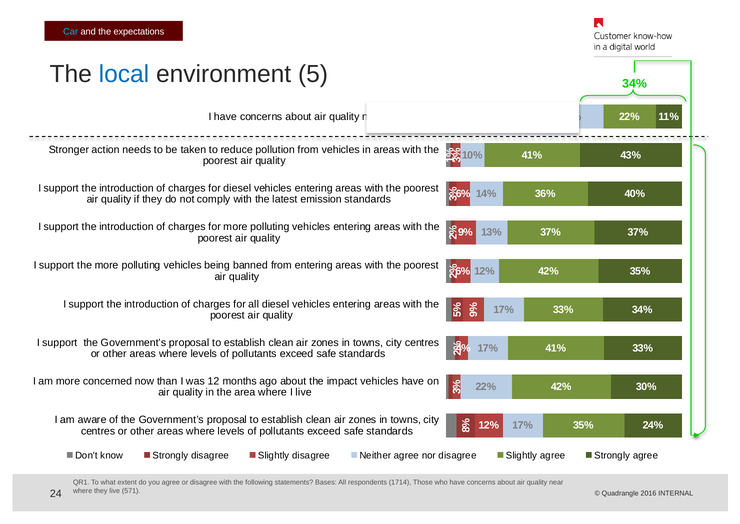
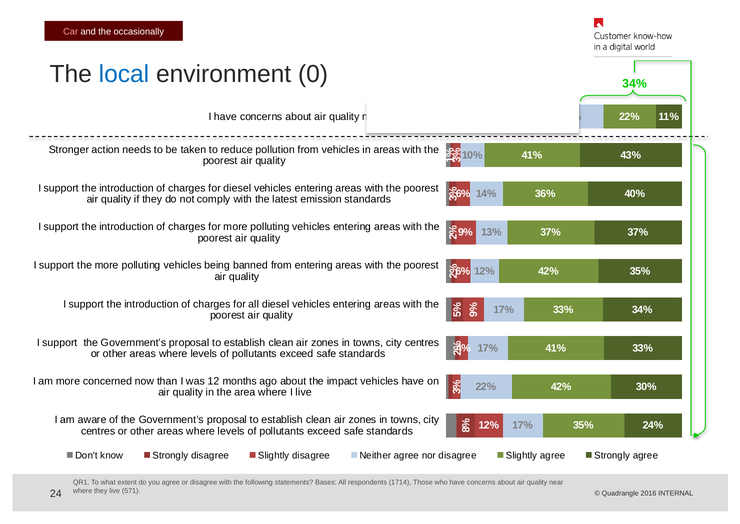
Car colour: light blue -> pink (71, 32)
expectations: expectations -> occasionally (139, 32)
environment 5: 5 -> 0 (313, 74)
